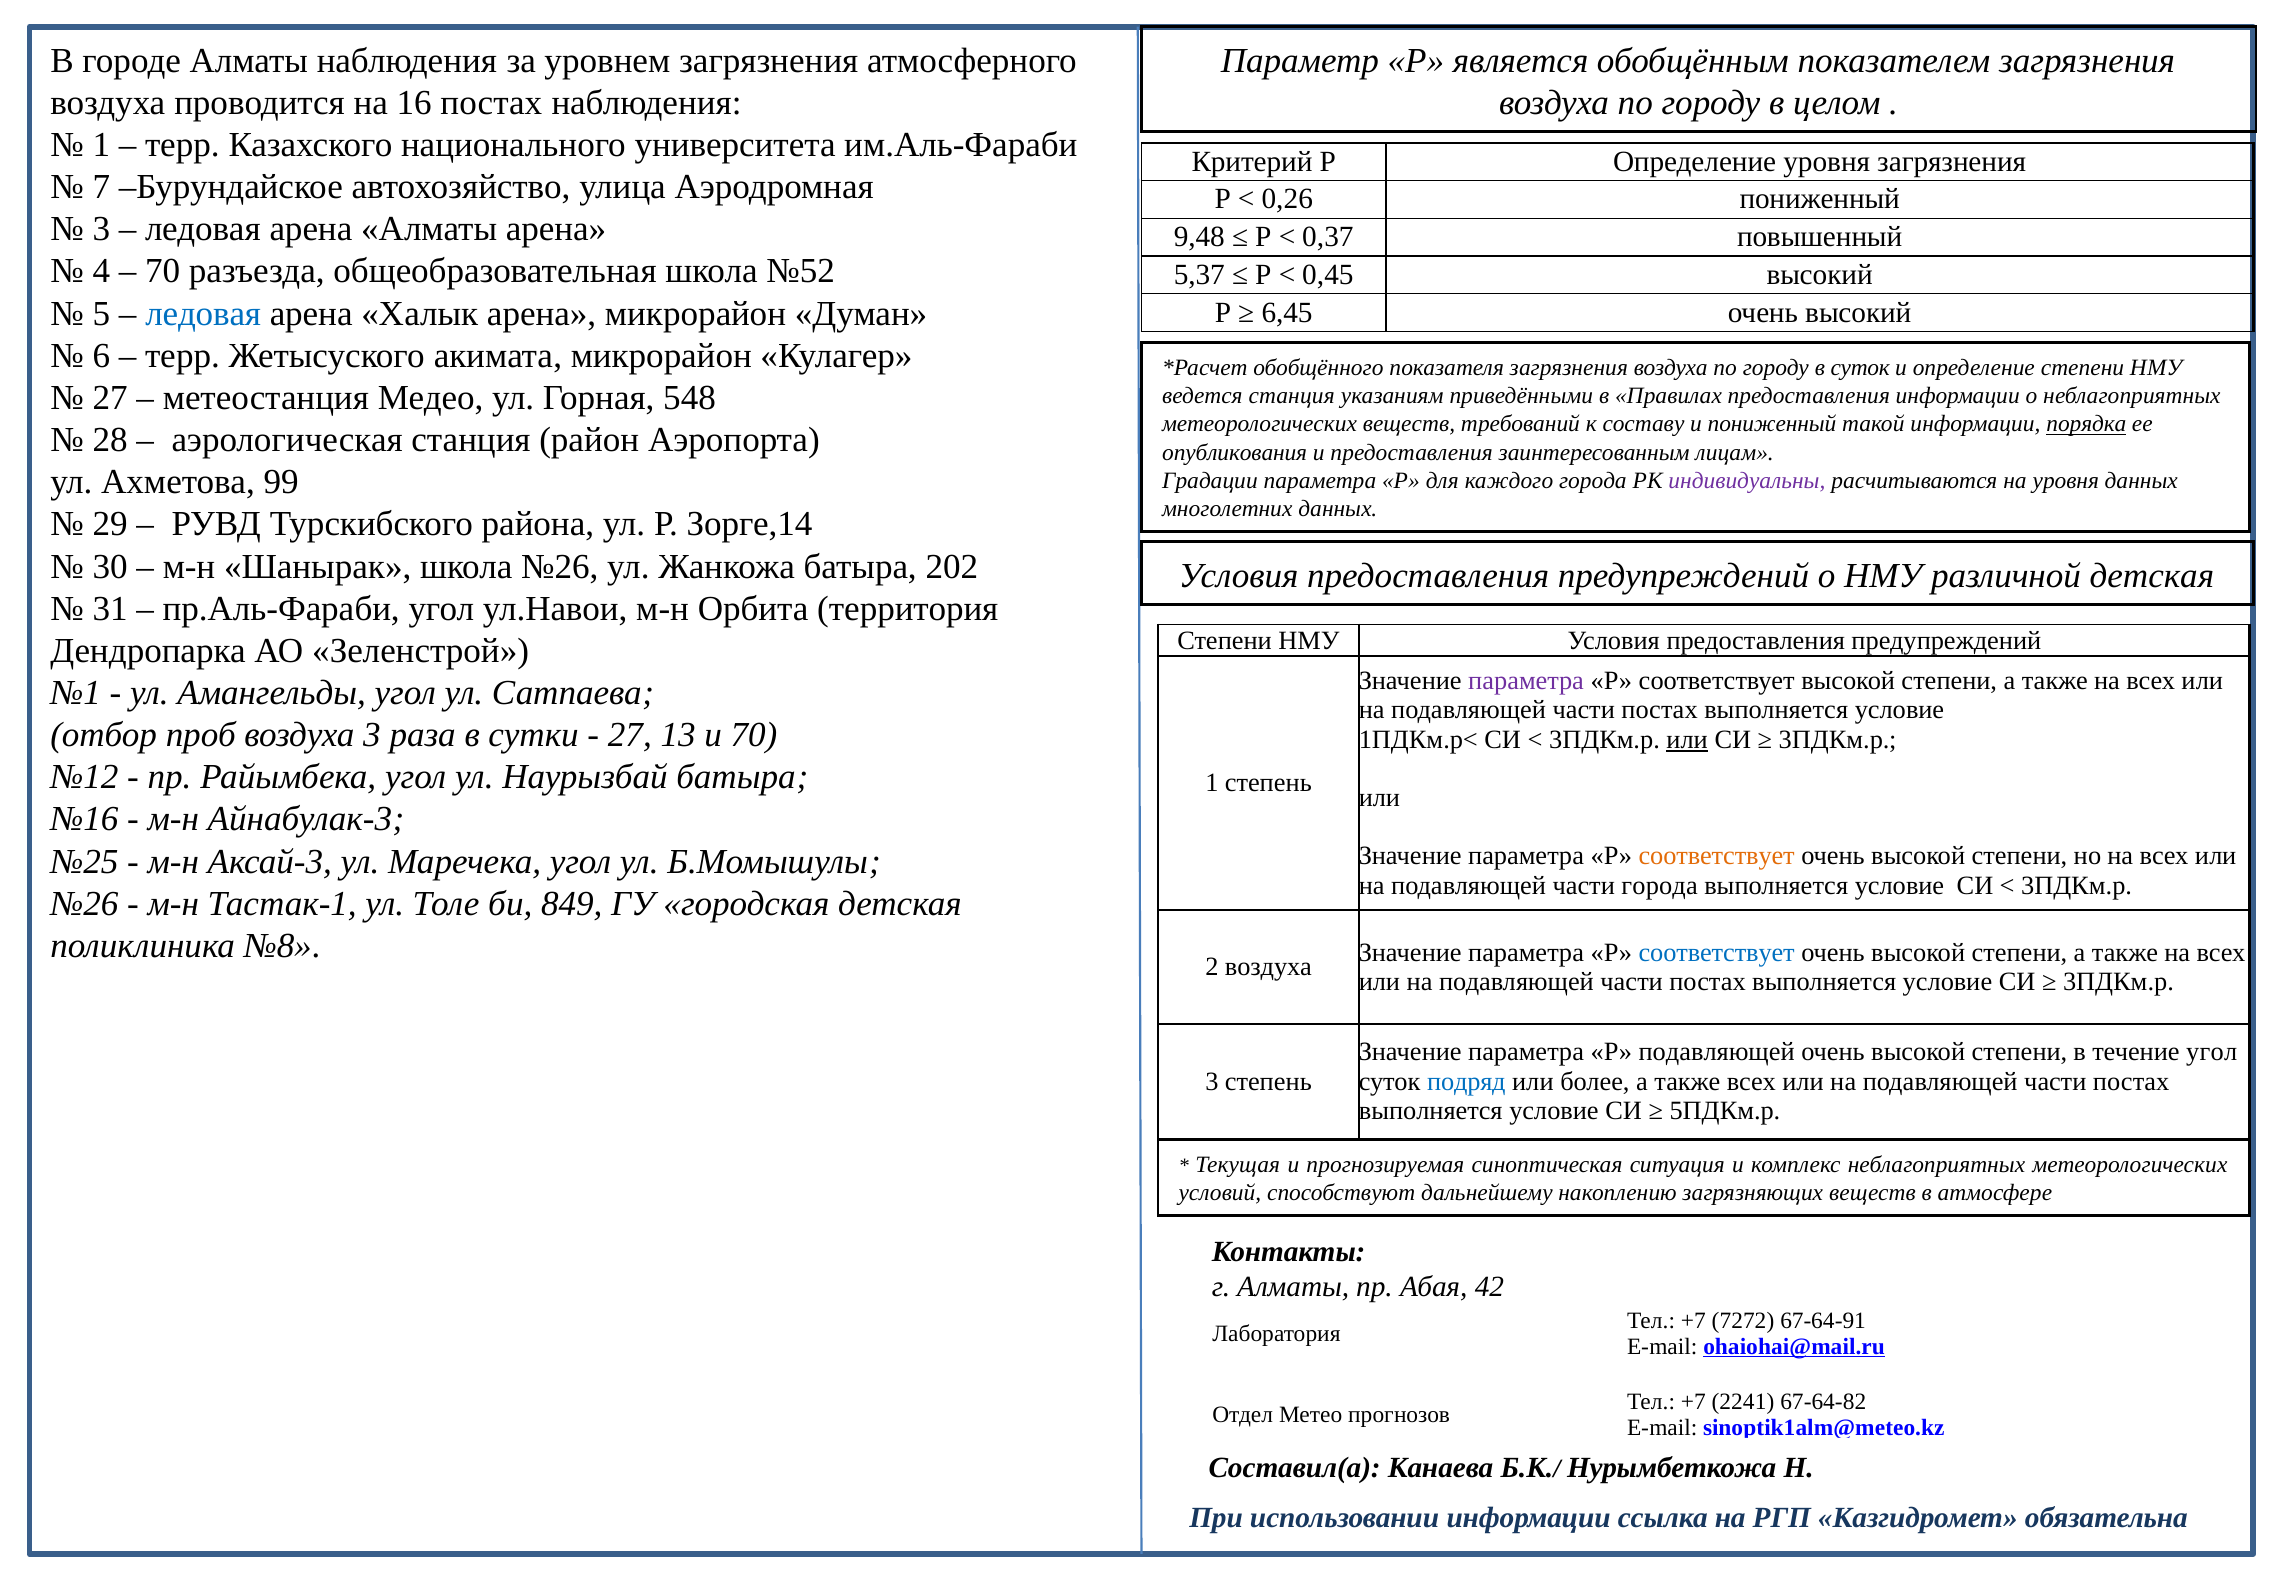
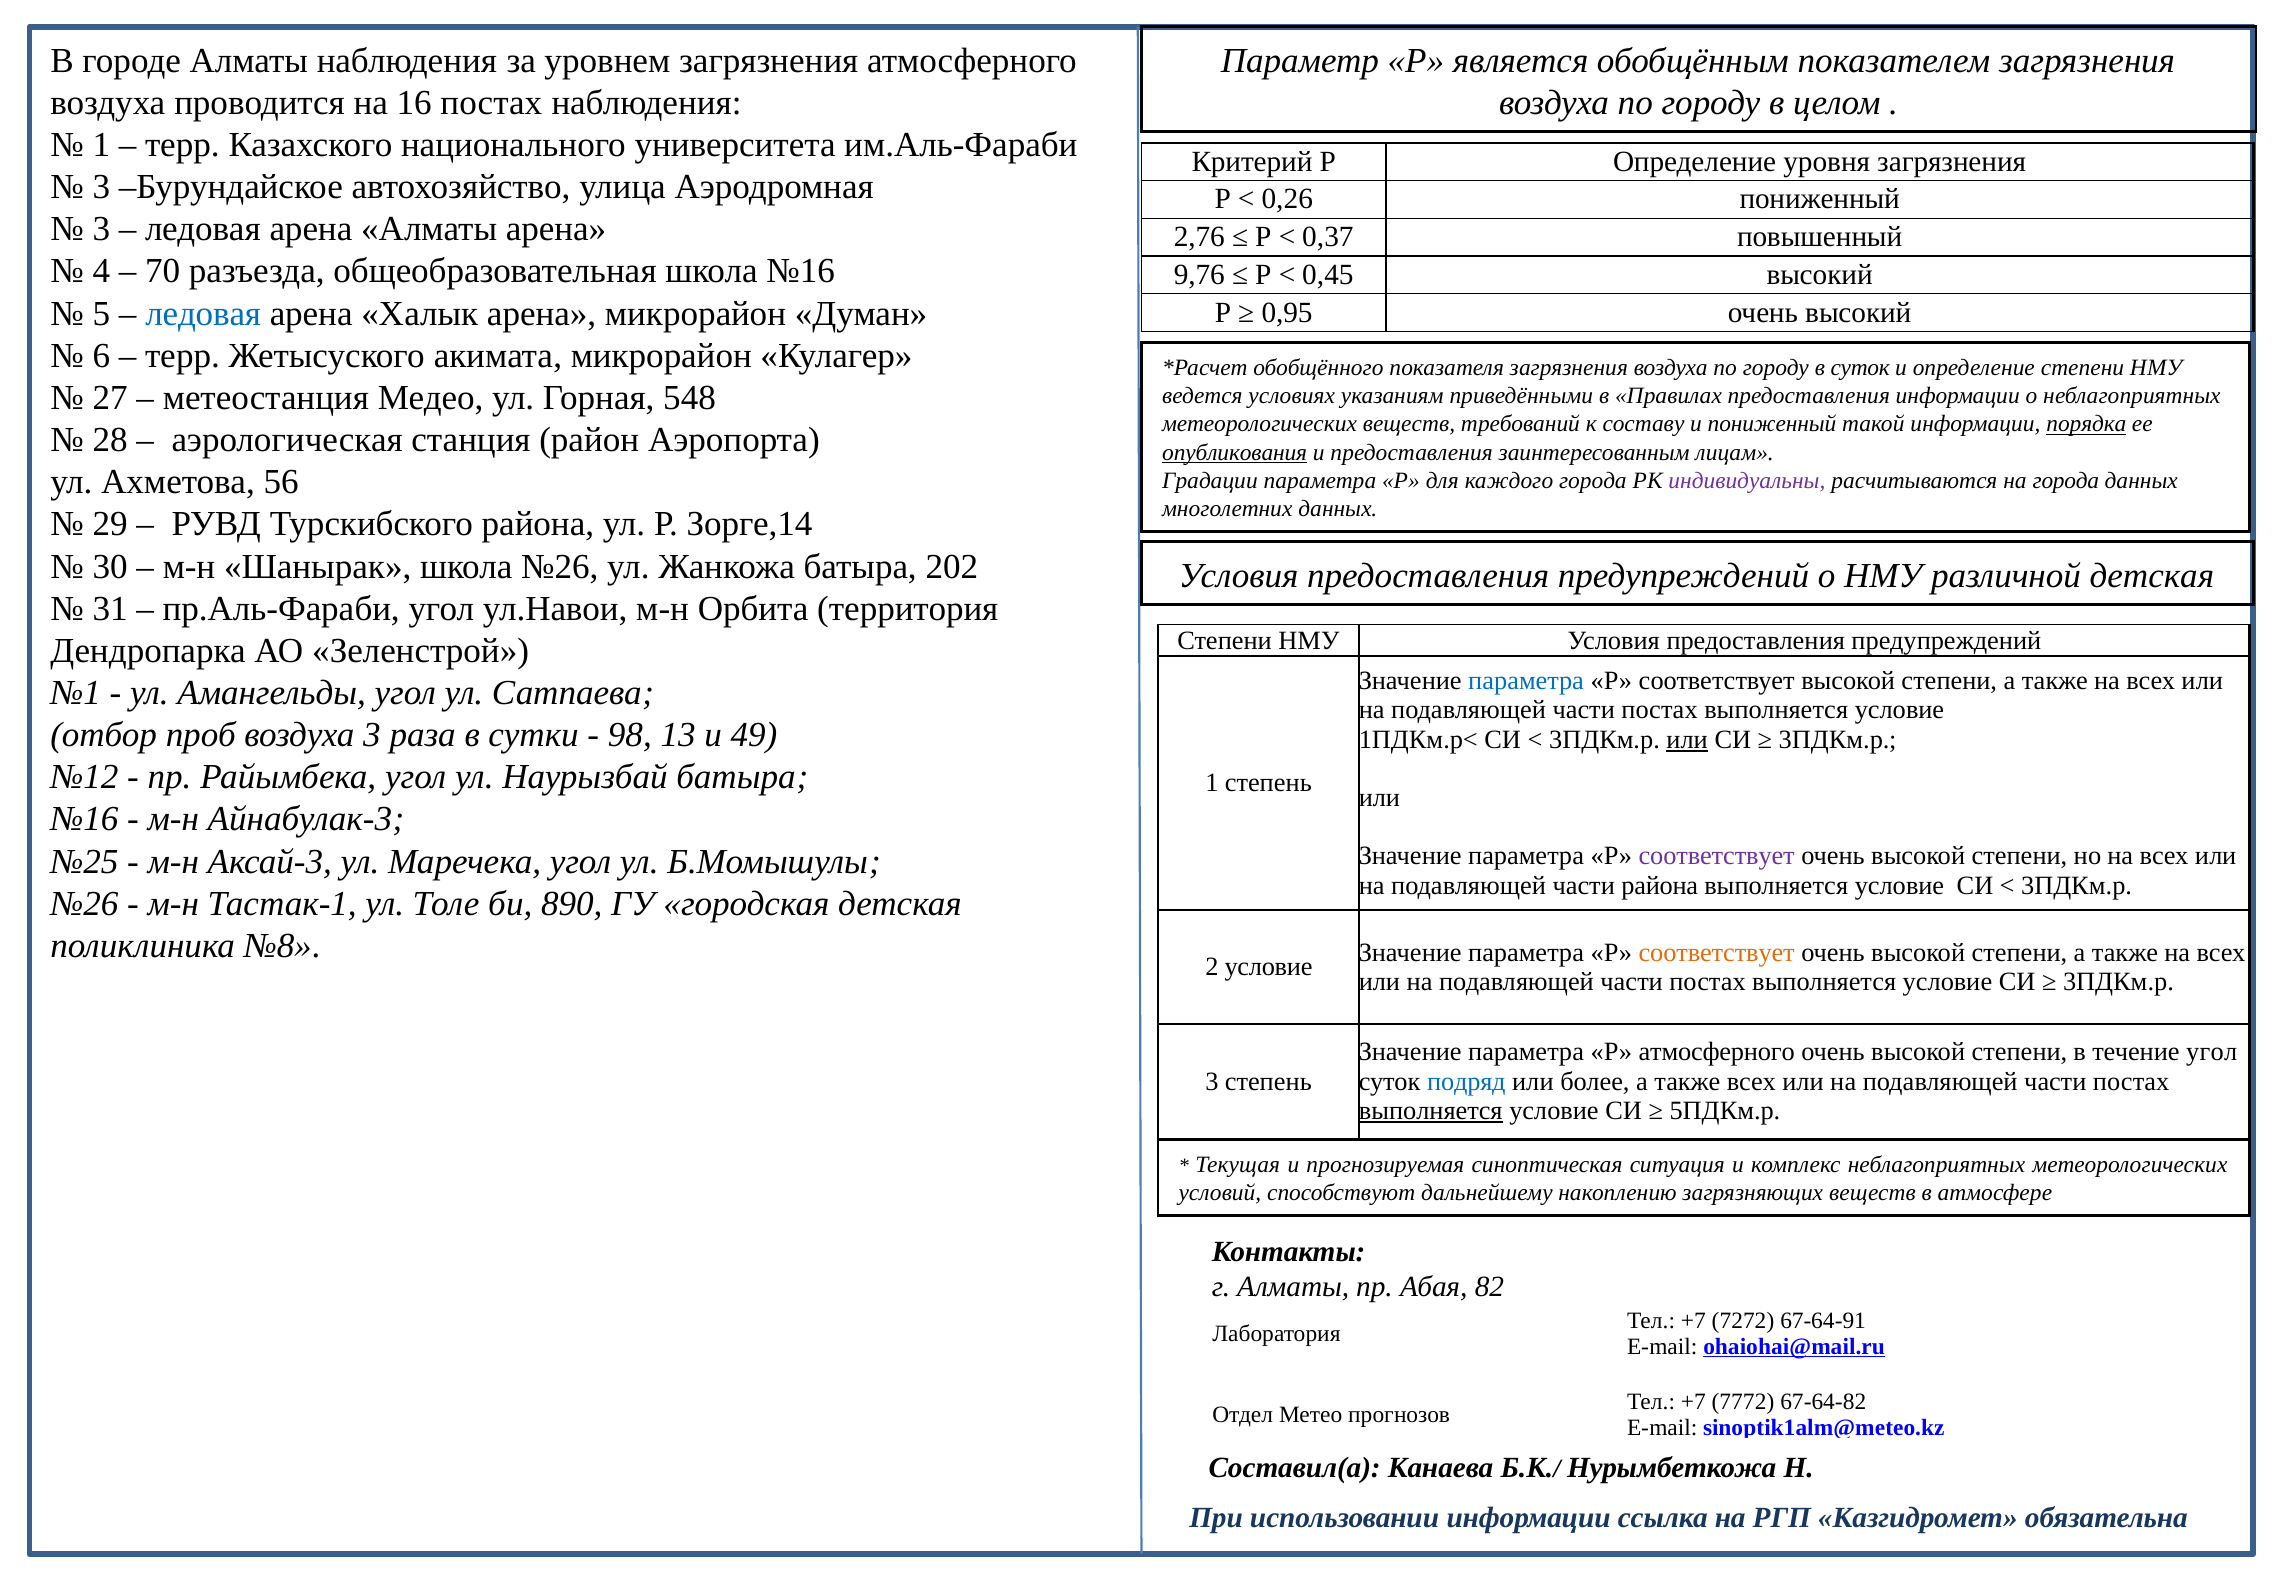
7: 7 -> 3 (101, 187)
9,48: 9,48 -> 2,76 (1199, 237)
школа №52: №52 -> №16 (801, 271)
5,37: 5,37 -> 9,76 (1199, 275)
6,45: 6,45 -> 0,95 (1287, 312)
ведется станция: станция -> условиях (1292, 396)
опубликования underline: none -> present (1235, 452)
99: 99 -> 56 (281, 482)
на уровня: уровня -> города (2066, 480)
параметра colour: purple -> blue (1526, 681)
27: 27 -> 98 (630, 735)
и 70: 70 -> 49 (754, 735)
соответствует colour: orange -> purple (1717, 856)
части города: города -> района (1660, 885)
849: 849 -> 890 (572, 903)
соответствует colour: blue -> orange (1717, 952)
2 воздуха: воздуха -> условие (1269, 967)
Р подавляющей: подавляющей -> атмосферного (1717, 1052)
выполняется underline: none -> present (1431, 1110)
42: 42 -> 82 (1489, 1287)
2241: 2241 -> 7772 (1743, 1402)
